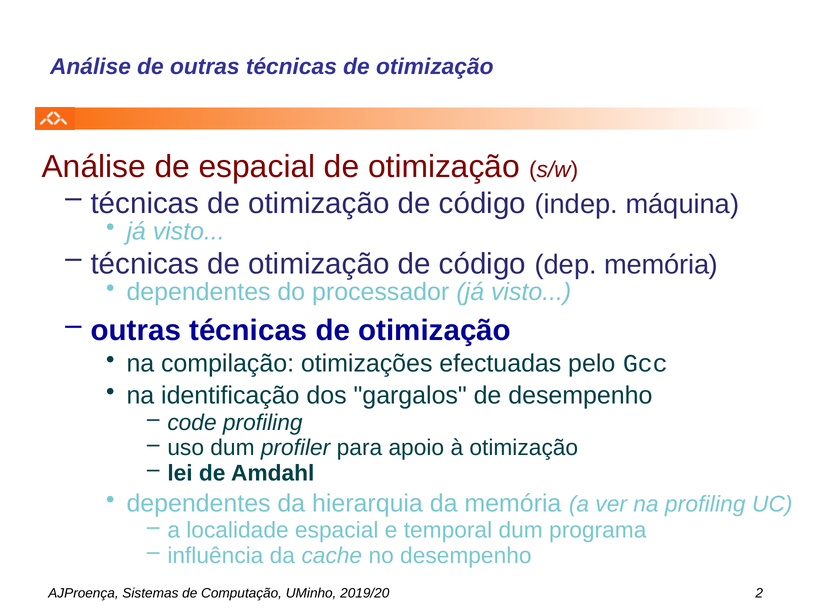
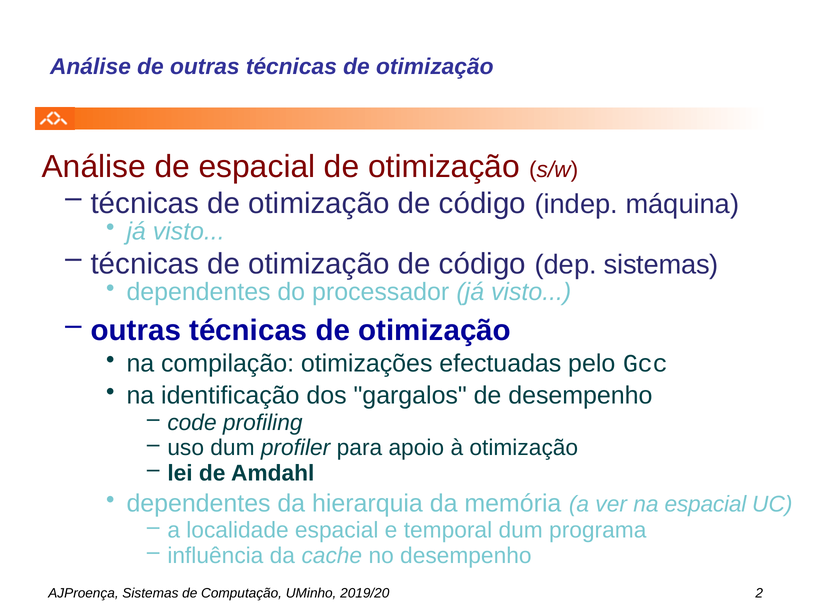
dep memória: memória -> sistemas (661, 264)
na profiling: profiling -> espacial (705, 504)
